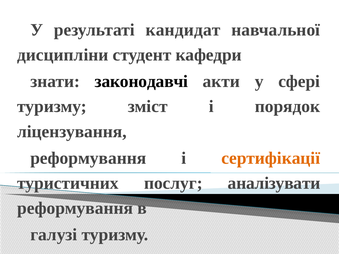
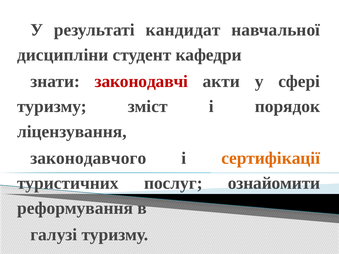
законодавчі colour: black -> red (141, 81)
реформування: реформування -> законодавчого (88, 158)
аналізувати: аналізувати -> ознайомити (274, 183)
